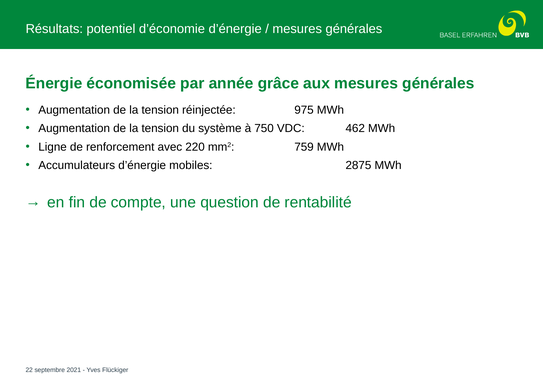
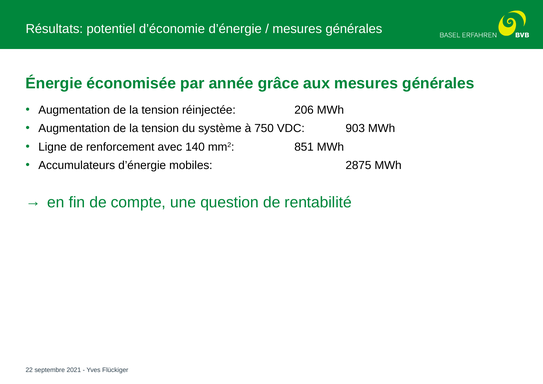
975: 975 -> 206 (304, 110)
462: 462 -> 903 (355, 128)
220: 220 -> 140 (195, 147)
759: 759 -> 851 (304, 147)
